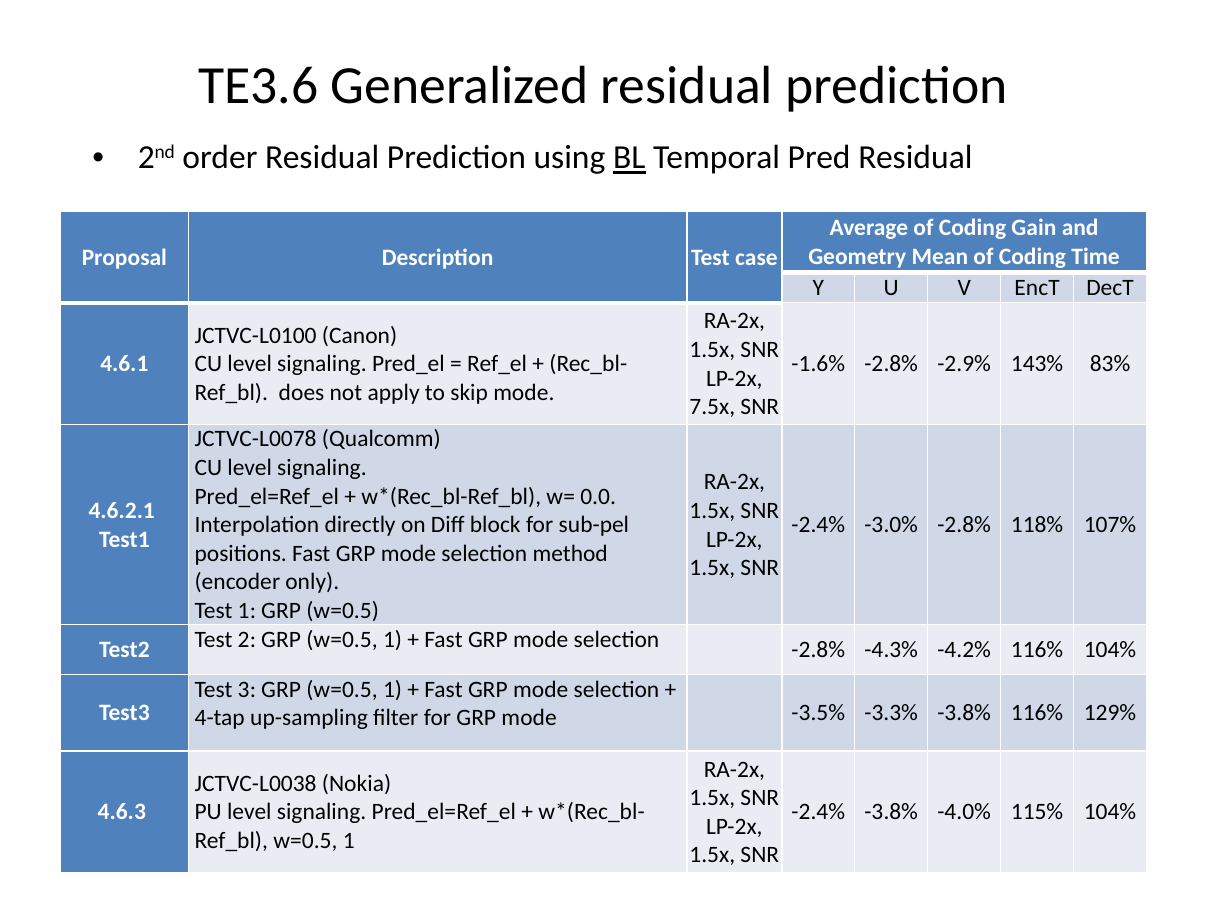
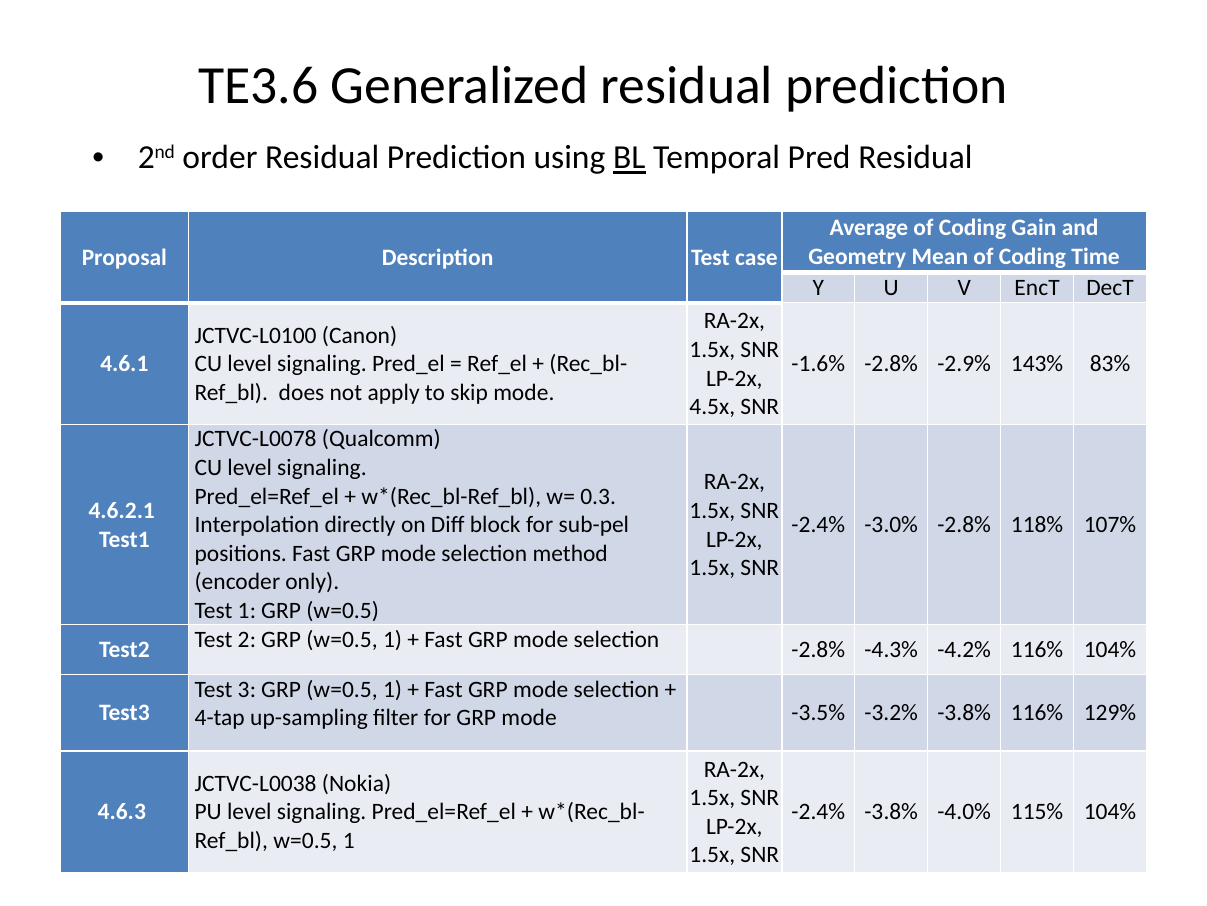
7.5x: 7.5x -> 4.5x (712, 407)
0.0: 0.0 -> 0.3 (598, 496)
-3.3%: -3.3% -> -3.2% (891, 713)
